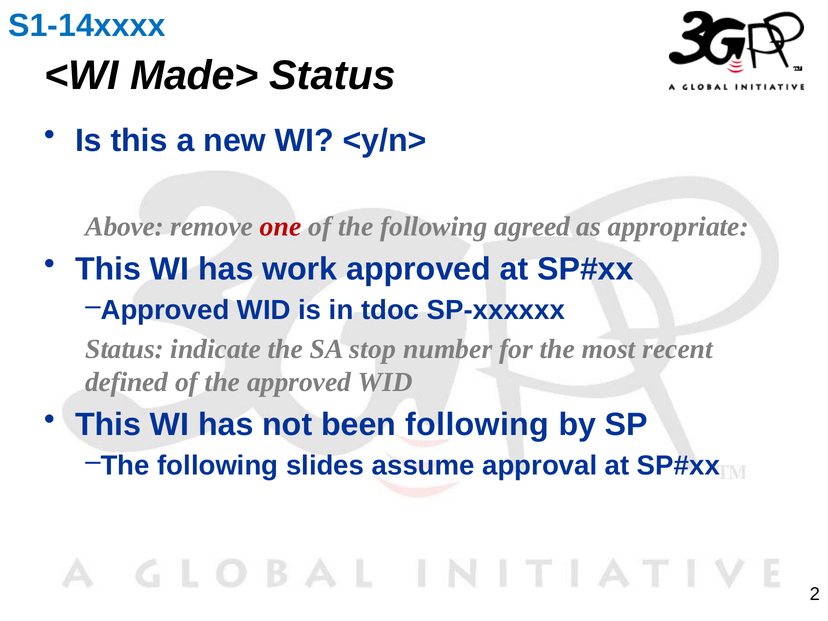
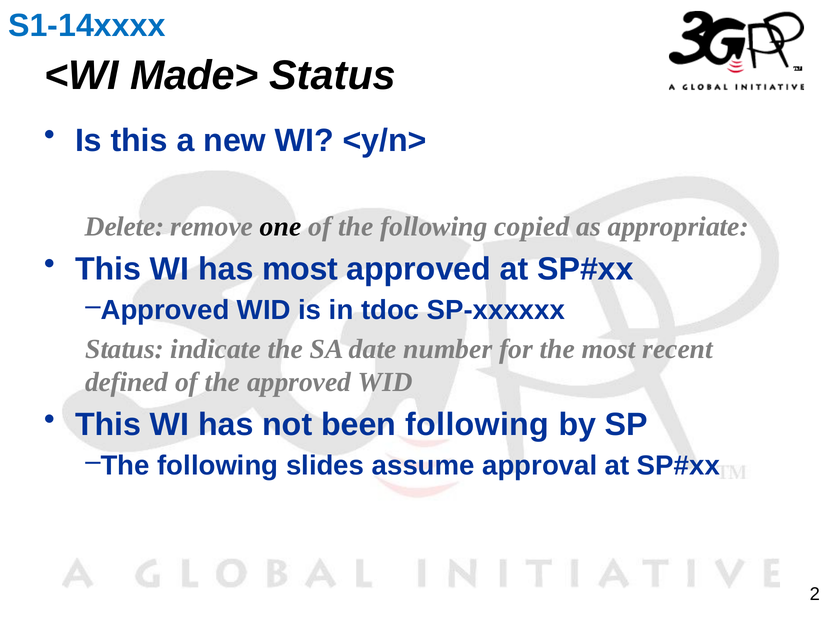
Above: Above -> Delete (125, 227)
one colour: red -> black (281, 227)
agreed: agreed -> copied (532, 227)
has work: work -> most (300, 269)
stop: stop -> date (373, 349)
